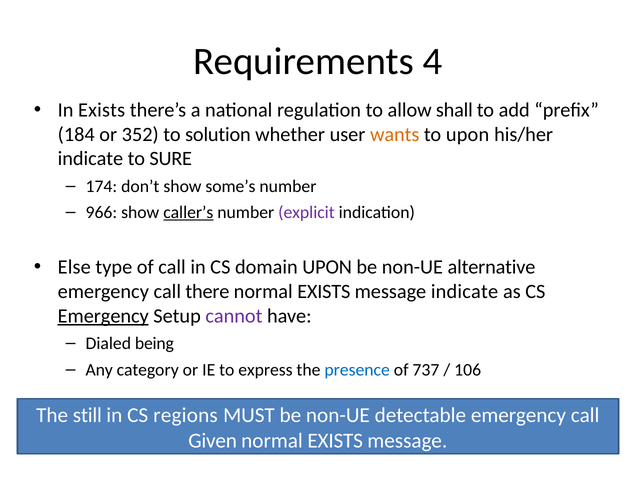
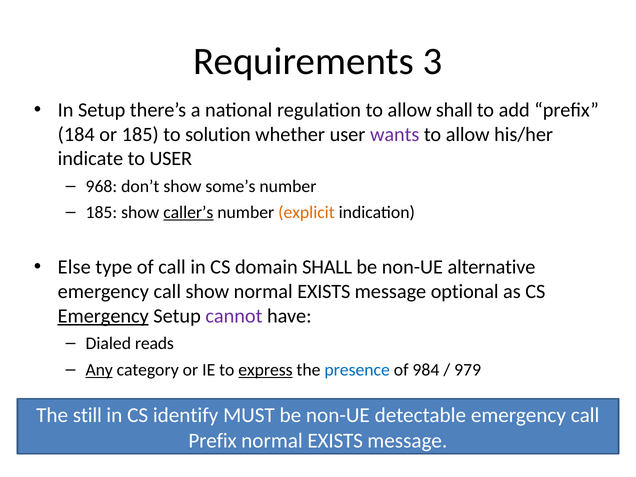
4: 4 -> 3 (432, 62)
In Exists: Exists -> Setup (102, 110)
or 352: 352 -> 185 (140, 134)
wants colour: orange -> purple (395, 134)
upon: upon -> allow (468, 134)
to SURE: SURE -> USER (171, 159)
174: 174 -> 968 (101, 186)
966: 966 -> 185 (101, 212)
explicit colour: purple -> orange (306, 212)
domain UPON: UPON -> SHALL (327, 267)
call there: there -> show (207, 292)
message indicate: indicate -> optional (465, 292)
being: being -> reads (154, 344)
Any underline: none -> present (99, 370)
express underline: none -> present (265, 370)
737: 737 -> 984 (426, 370)
106: 106 -> 979 (468, 370)
regions: regions -> identify (186, 415)
Given: Given -> Prefix (213, 441)
